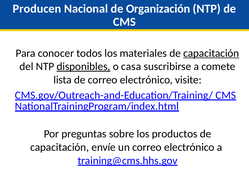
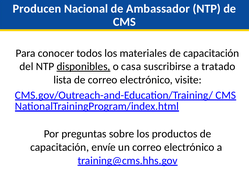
Organización: Organización -> Ambassador (158, 9)
capacitación underline: present -> none (211, 53)
comete: comete -> tratado (218, 66)
